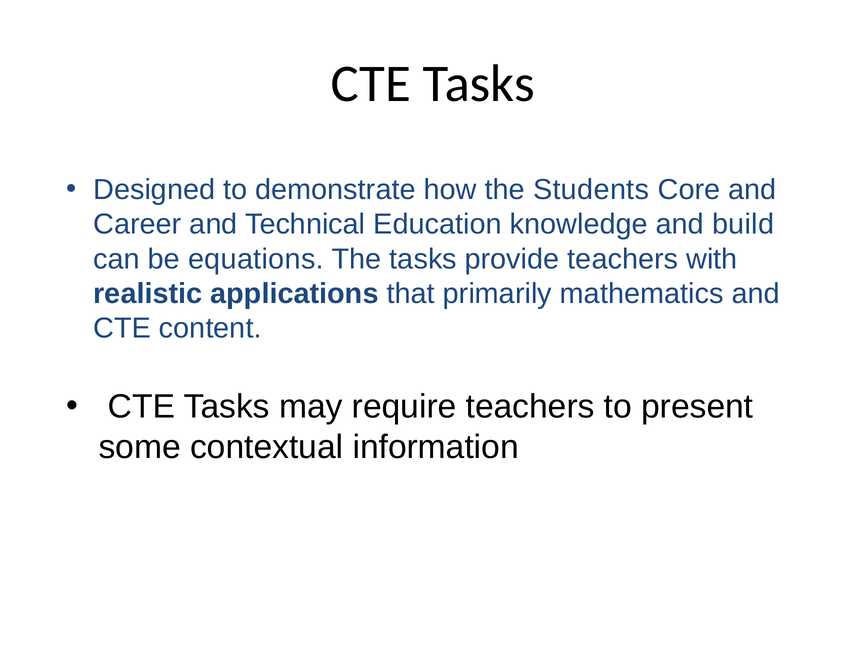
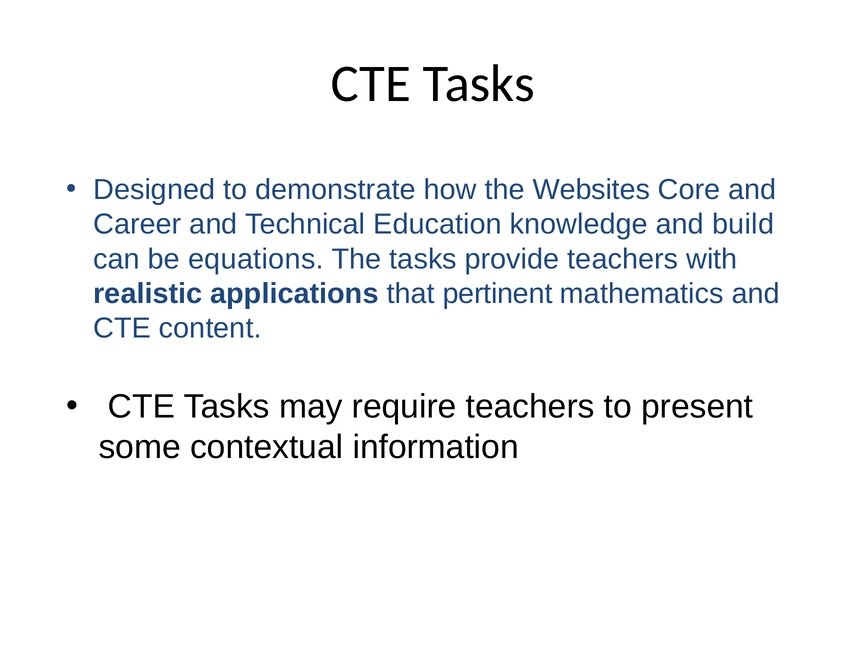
Students: Students -> Websites (591, 190)
primarily: primarily -> pertinent (498, 293)
